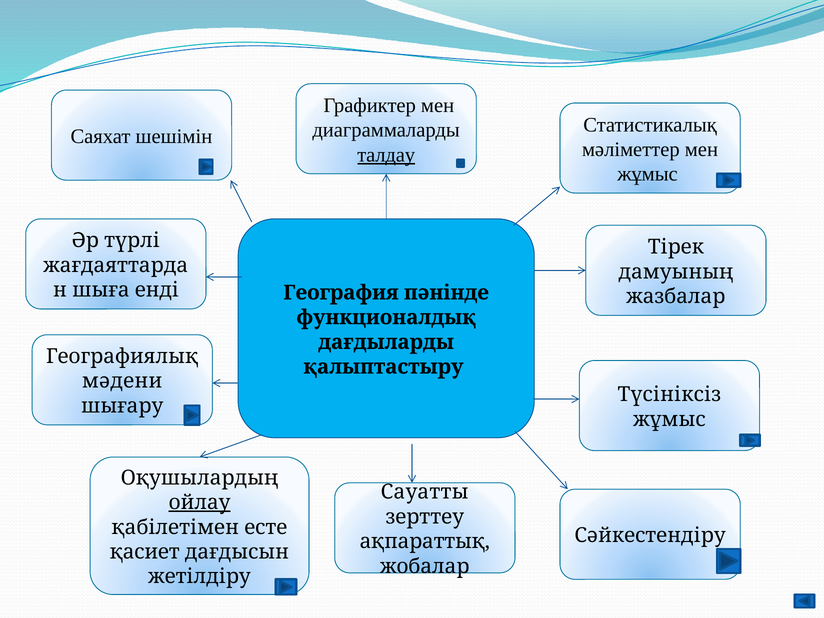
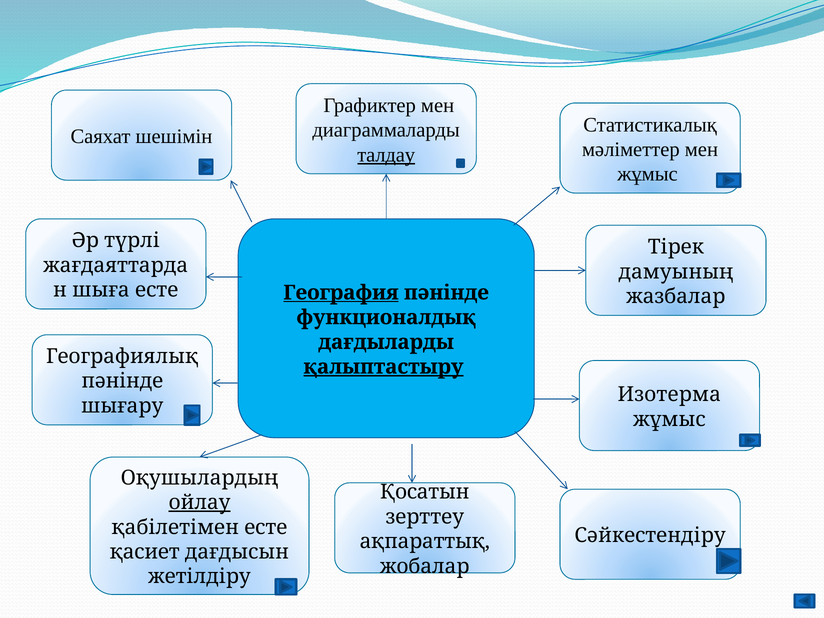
шыға енді: енді -> есте (157, 290)
География underline: none -> present (341, 293)
қалыптастыру underline: none -> present (383, 367)
мәдени: мәдени -> пәнінде (122, 381)
Түсініксіз: Түсініксіз -> Изотерма (669, 395)
Сауатты: Сауатты -> Қосатын (425, 492)
